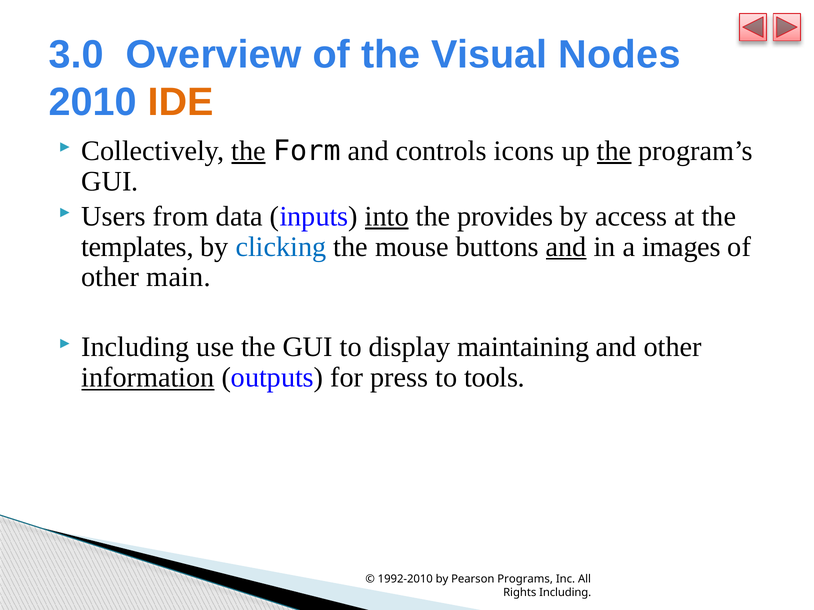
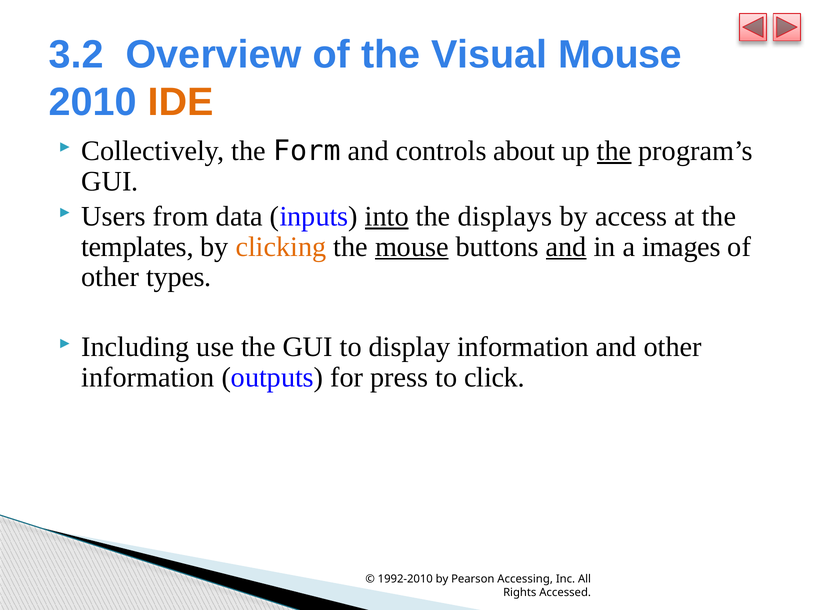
3.0: 3.0 -> 3.2 (76, 55)
Visual Nodes: Nodes -> Mouse (620, 55)
the underline: present -> none (249, 151)
icons: icons -> about (524, 151)
provides: provides -> displays (505, 216)
clicking colour: blue -> orange (281, 247)
mouse underline: none -> present (412, 247)
main: main -> types (179, 277)
display maintaining: maintaining -> information (523, 347)
information underline: present -> none (148, 378)
tools: tools -> click (494, 378)
Programs: Programs -> Accessing (525, 579)
Rights Including: Including -> Accessed (565, 593)
